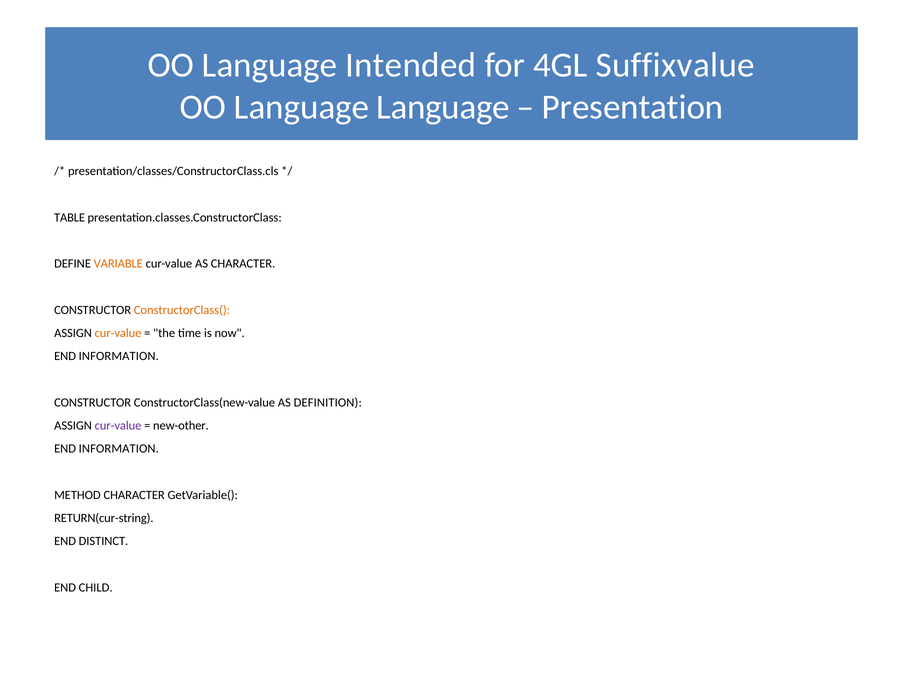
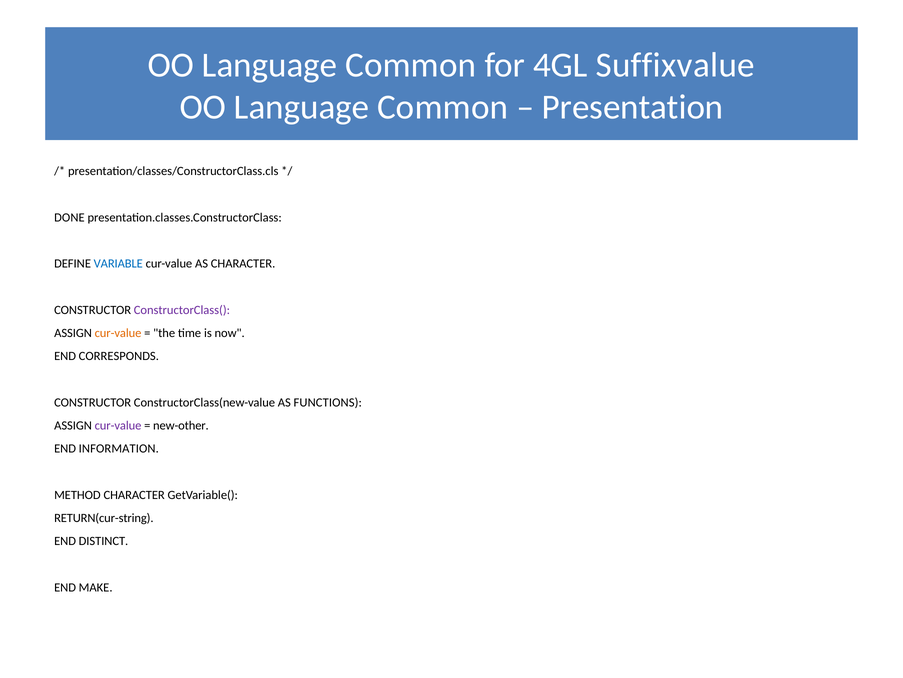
Intended: Intended -> Common (411, 65)
Language: Language -> Common (443, 107)
TABLE: TABLE -> DONE (69, 217)
VARIABLE colour: orange -> blue (118, 263)
ConstructorClass( colour: orange -> purple (182, 310)
INFORMATION: INFORMATION -> CORRESPONDS (119, 356)
DEFINITION: DEFINITION -> FUNCTIONS (328, 402)
CHILD: CHILD -> MAKE (96, 587)
